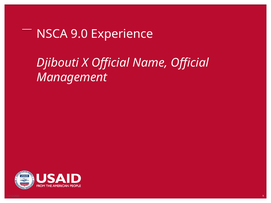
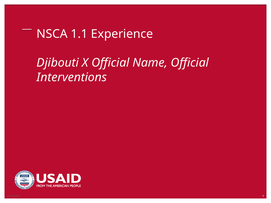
9.0: 9.0 -> 1.1 (79, 34)
Management: Management -> Interventions (72, 77)
